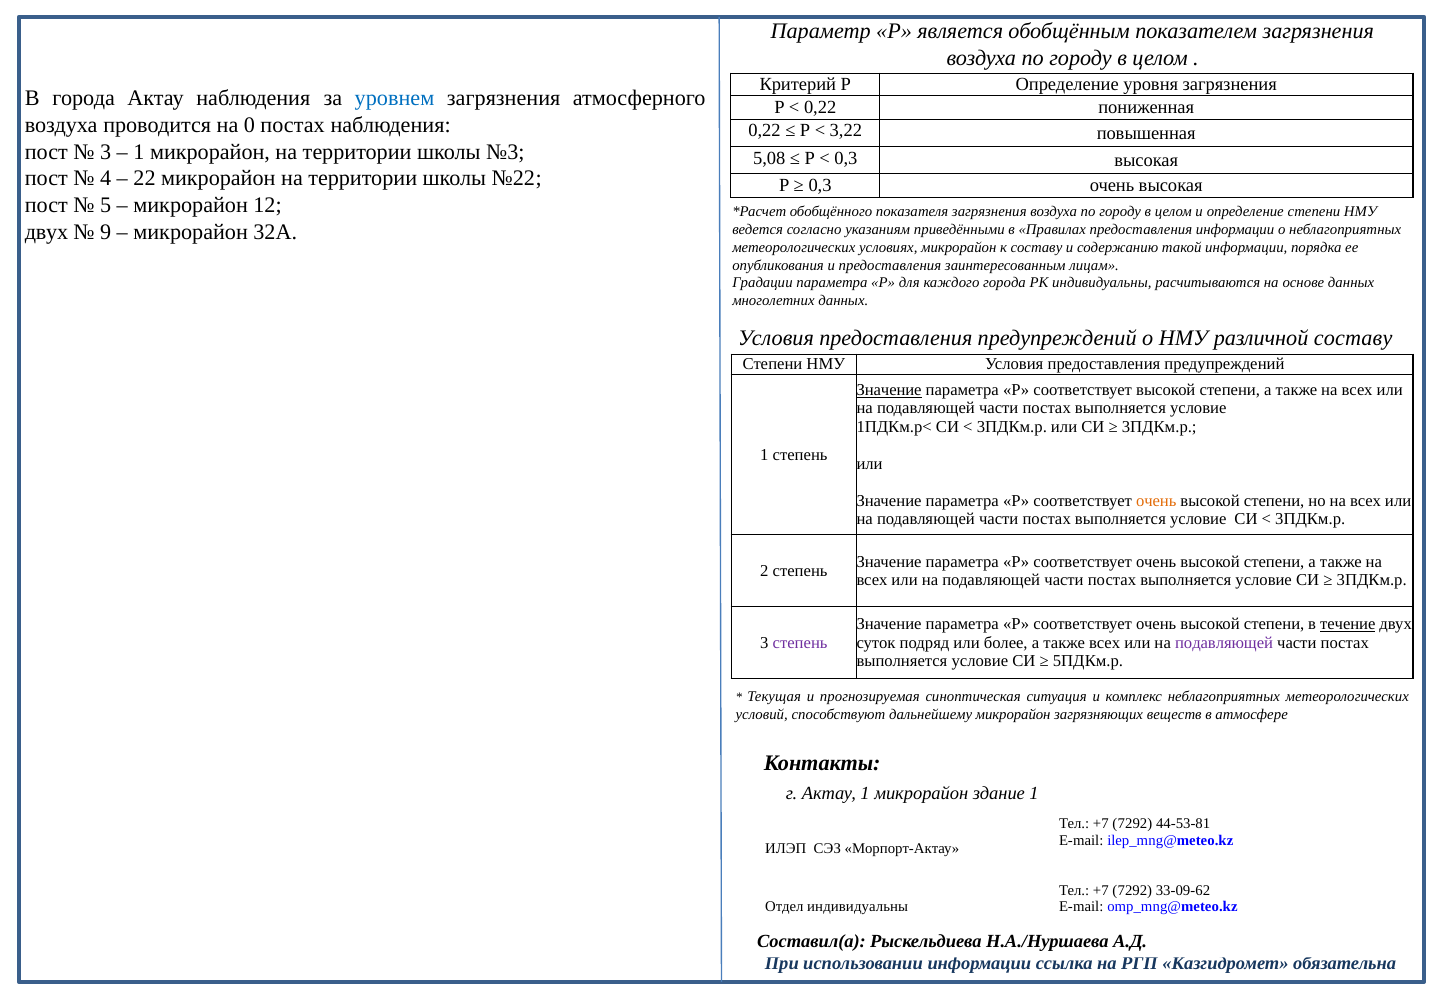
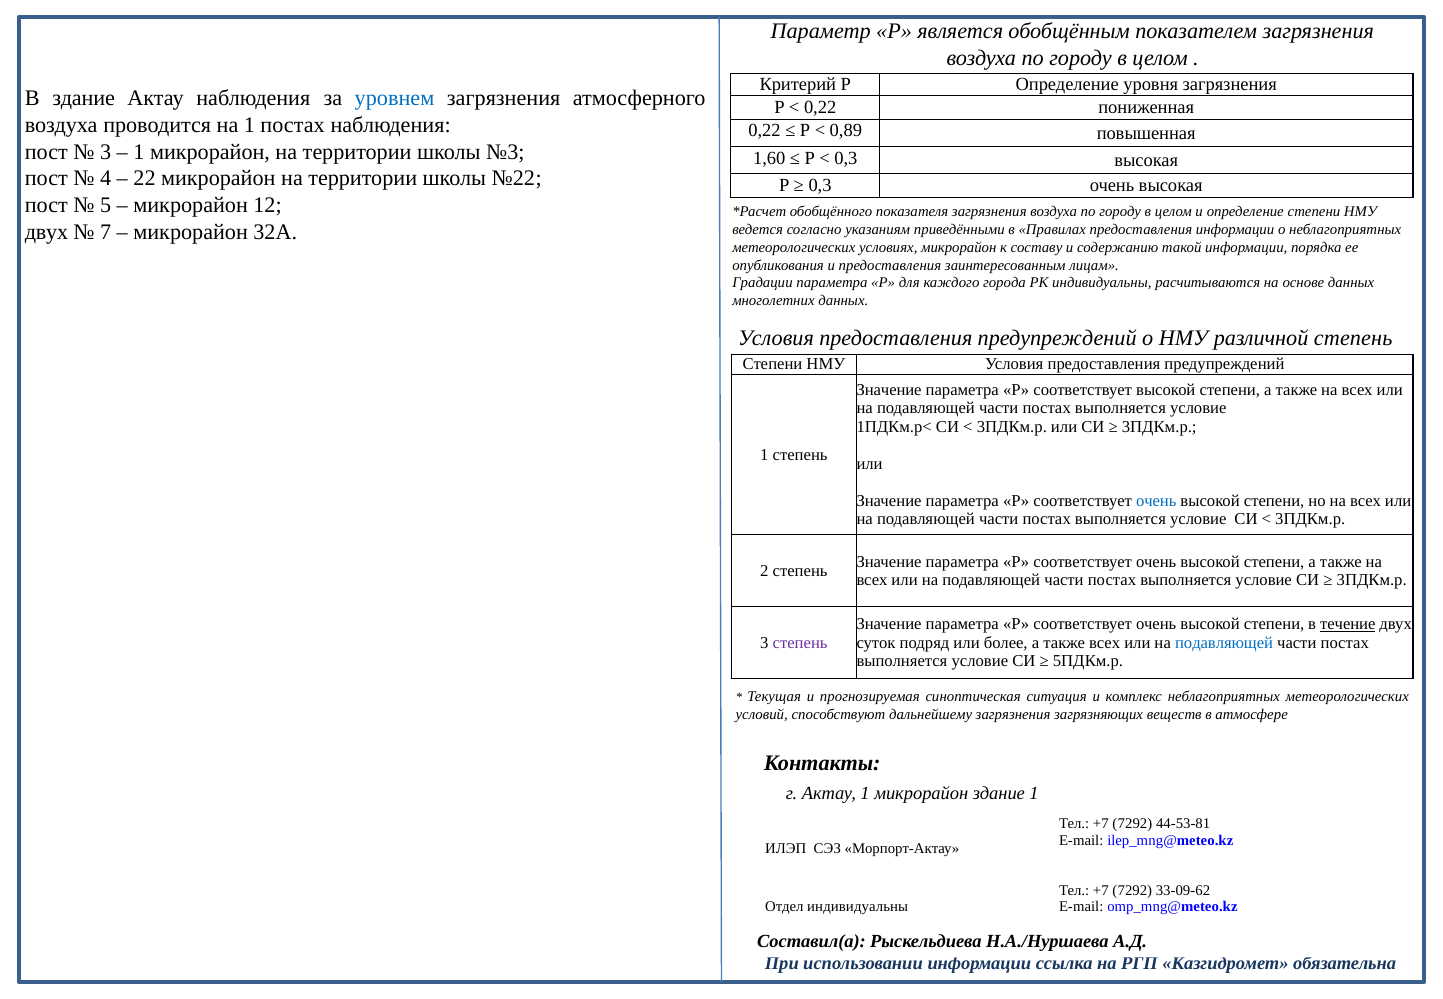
В города: города -> здание (84, 99)
на 0: 0 -> 1 (249, 125)
3,22: 3,22 -> 0,89 (846, 131)
5,08: 5,08 -> 1,60 (769, 158)
9: 9 -> 7 (106, 232)
различной составу: составу -> степень (1353, 339)
Значение underline: present -> none (889, 390)
очень colour: orange -> blue (1156, 501)
подавляющей colour: purple -> blue (1224, 643)
дальнейшему микрорайон: микрорайон -> загрязнения (1013, 714)
